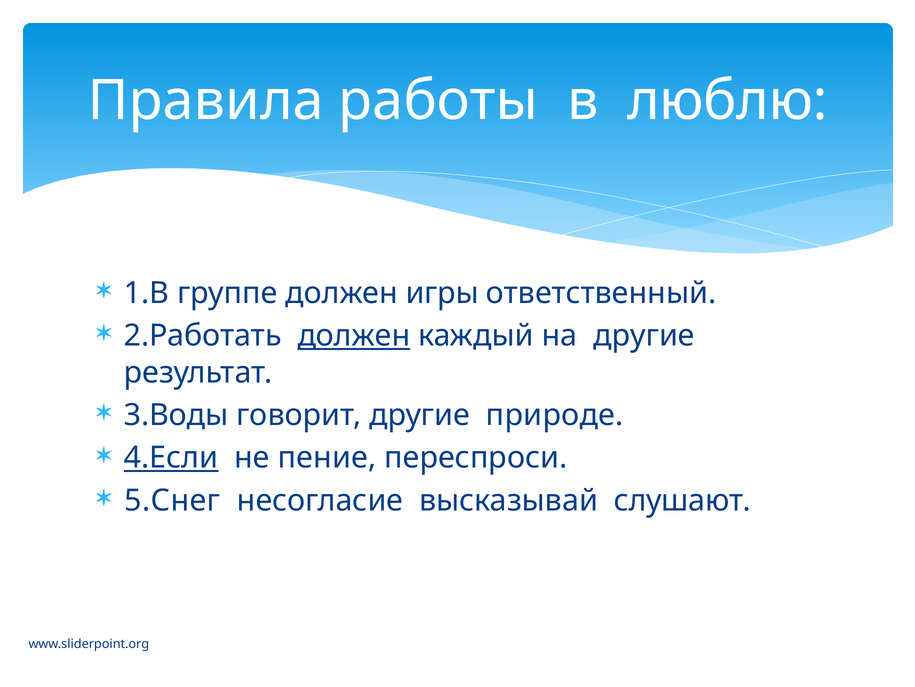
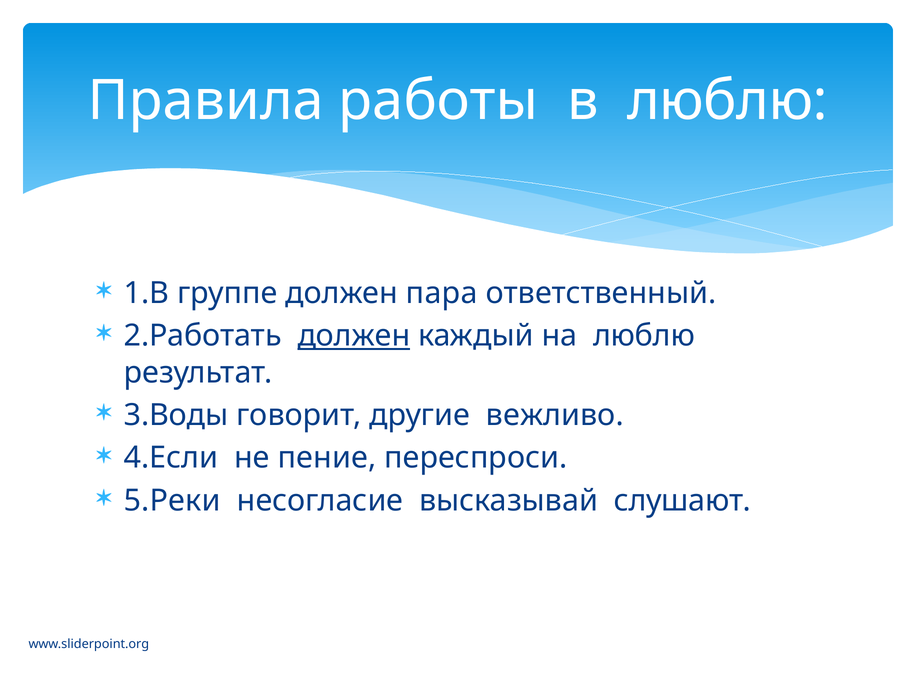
игры: игры -> пара (442, 293)
на другие: другие -> люблю (644, 335)
природе: природе -> вежливо (555, 415)
4.Если underline: present -> none (171, 457)
5.Снег: 5.Снег -> 5.Реки (172, 500)
